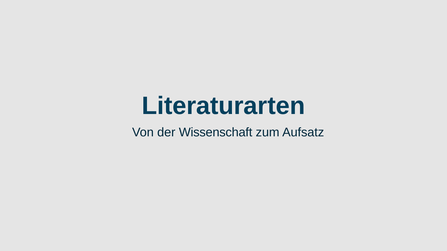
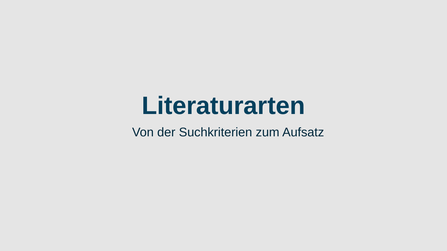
Wissenschaft: Wissenschaft -> Suchkriterien (216, 133)
